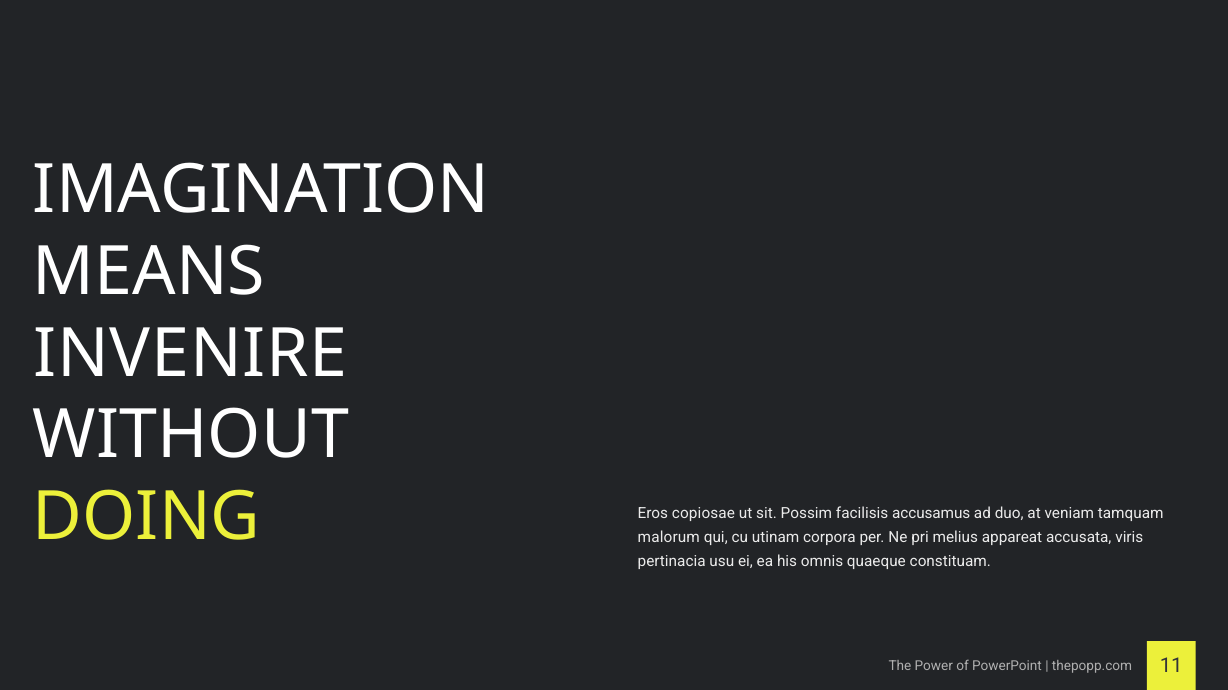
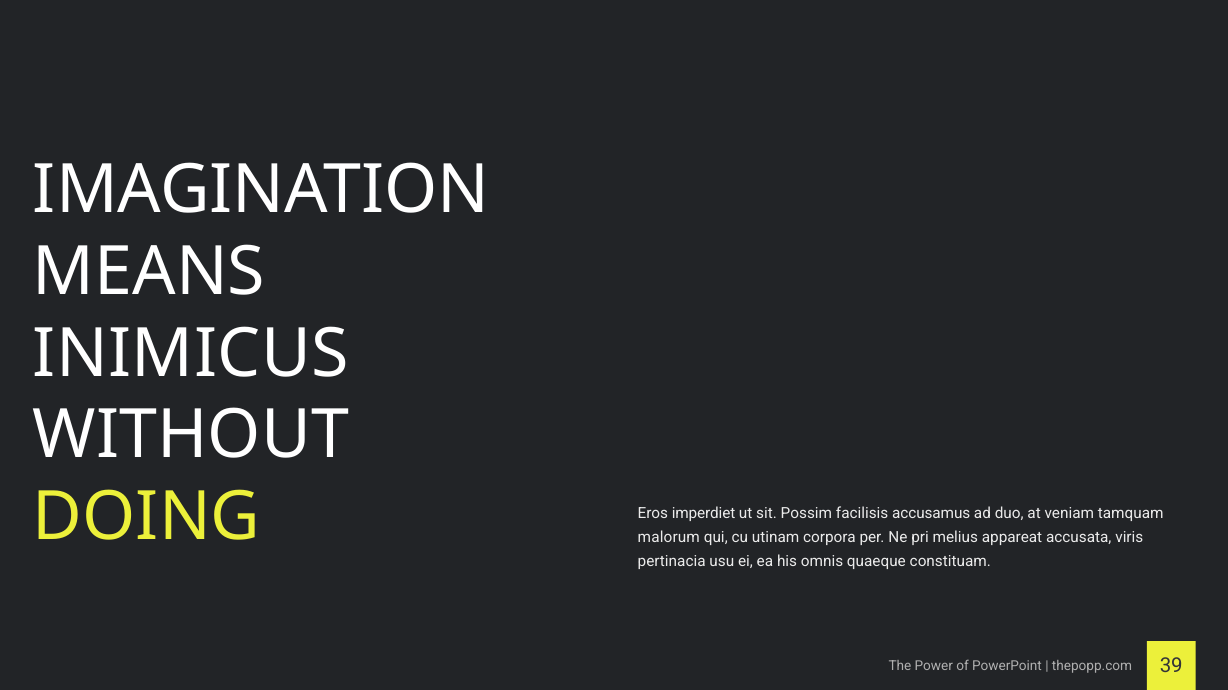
INVENIRE: INVENIRE -> INIMICUS (191, 354)
copiosae: copiosae -> imperdiet (704, 514)
11: 11 -> 39 (1171, 667)
